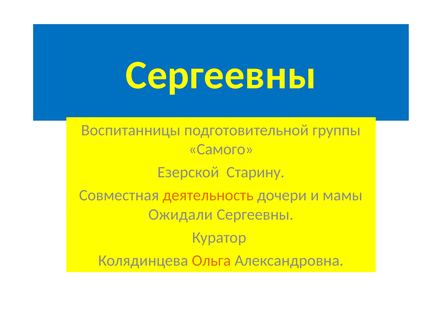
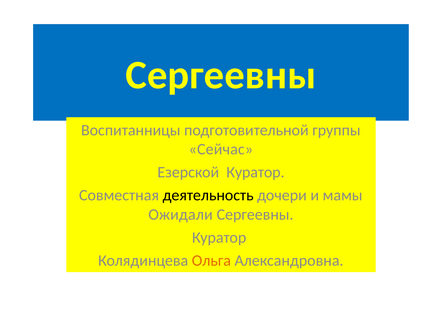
Самого: Самого -> Сейчас (221, 149)
Езерской Старину: Старину -> Куратор (255, 173)
деятельность colour: orange -> black (208, 196)
